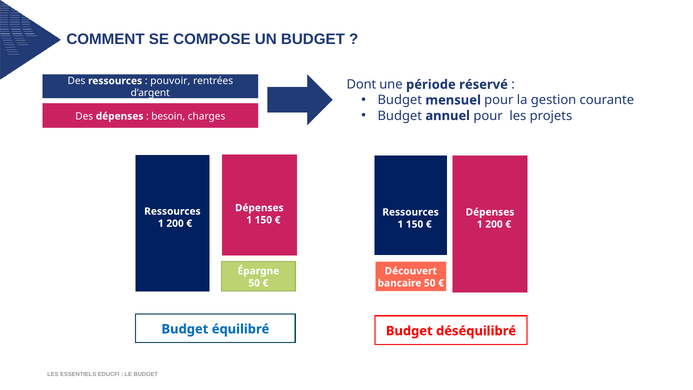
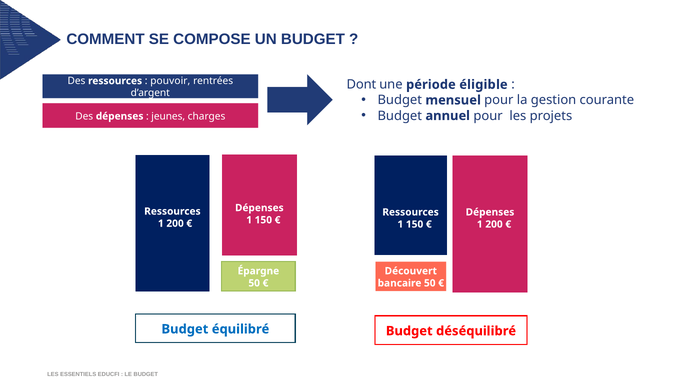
réservé: réservé -> éligible (483, 85)
besoin: besoin -> jeunes (168, 116)
